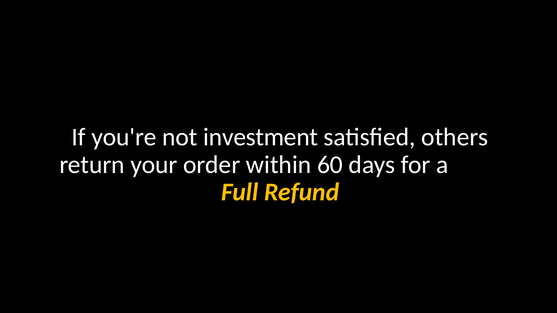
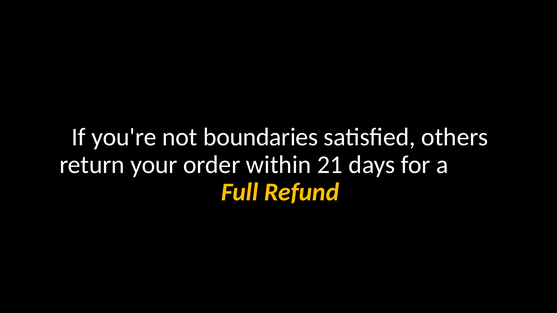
investment: investment -> boundaries (261, 137)
60: 60 -> 21 (330, 165)
